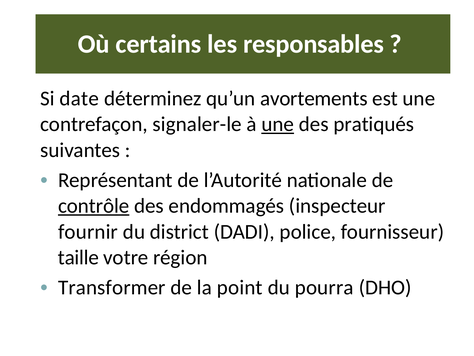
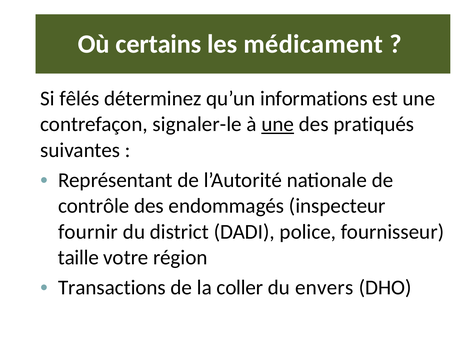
responsables: responsables -> médicament (313, 44)
date: date -> fêlés (79, 98)
avortements: avortements -> informations (314, 98)
contrôle underline: present -> none (94, 206)
Transformer: Transformer -> Transactions (112, 287)
point: point -> coller (240, 287)
pourra: pourra -> envers (324, 287)
